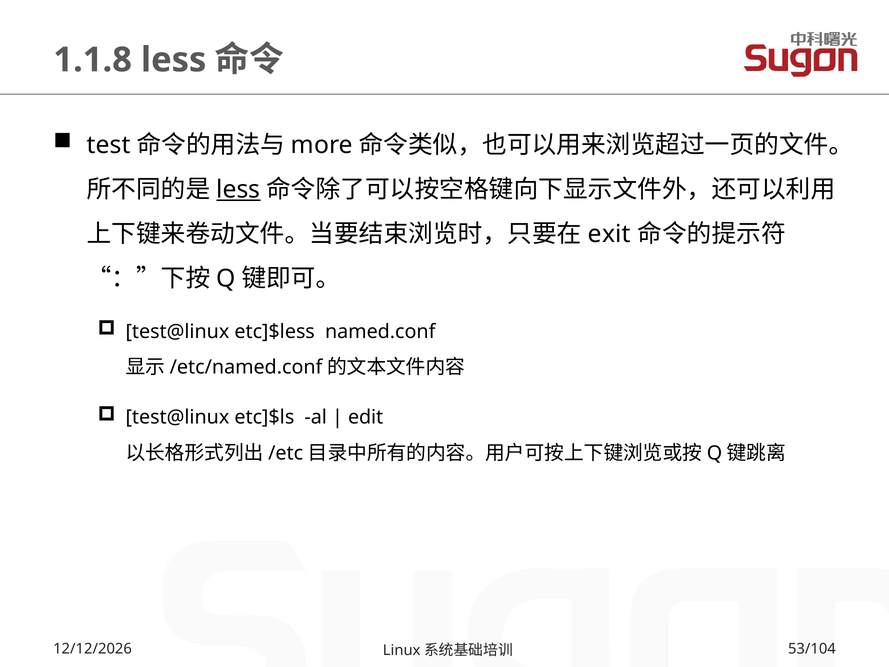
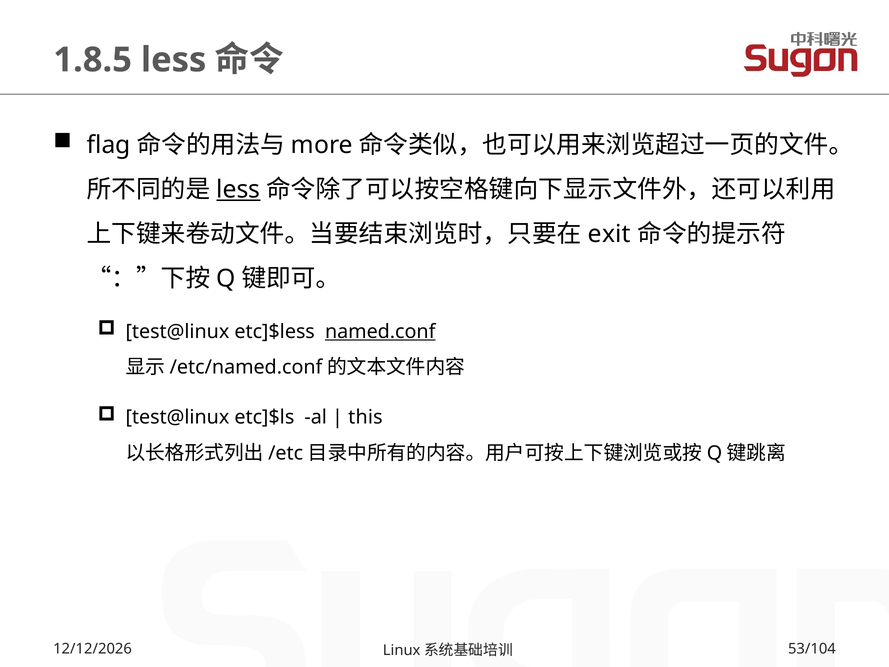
1.1.8: 1.1.8 -> 1.8.5 (93, 60)
test: test -> flag (109, 145)
named.conf underline: none -> present (380, 331)
edit: edit -> this (365, 417)
